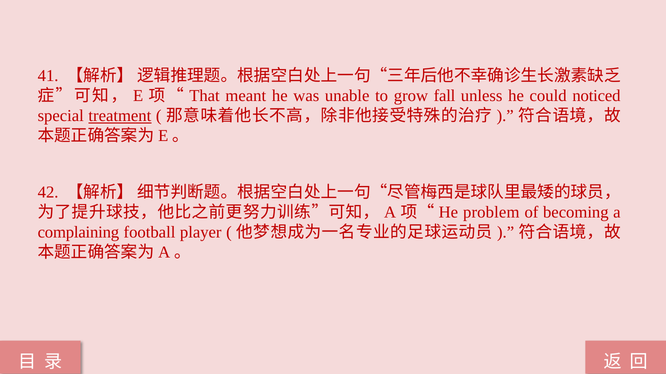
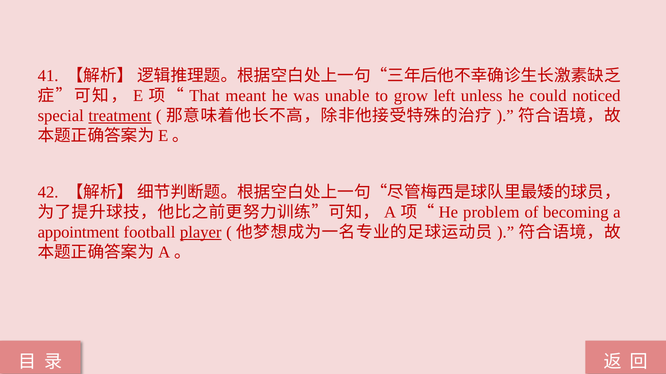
fall: fall -> left (444, 96)
complaining: complaining -> appointment (78, 233)
player underline: none -> present (201, 233)
